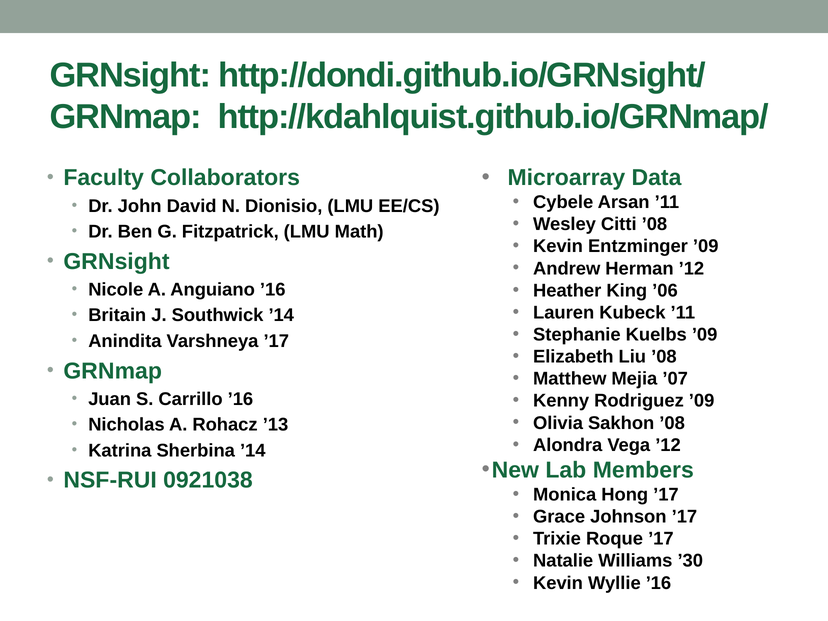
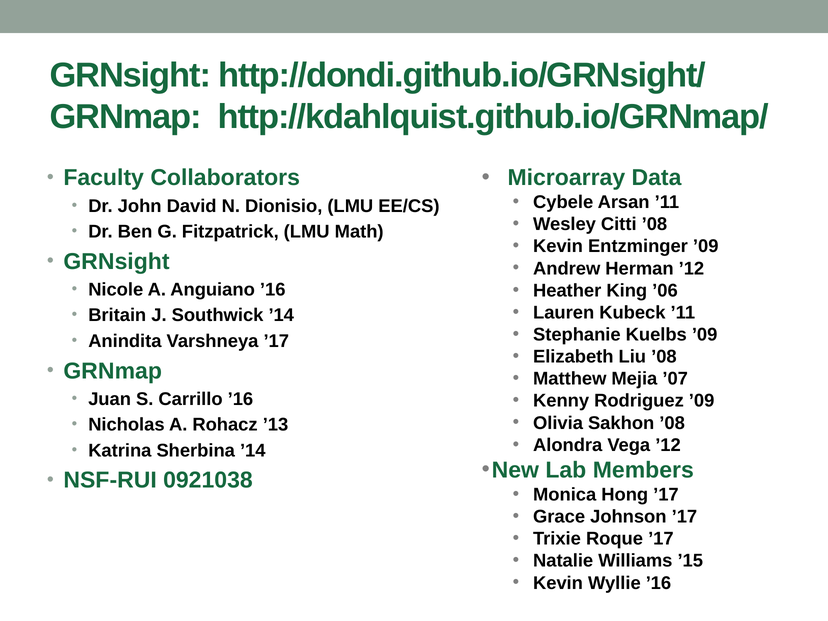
’30: ’30 -> ’15 (690, 561)
